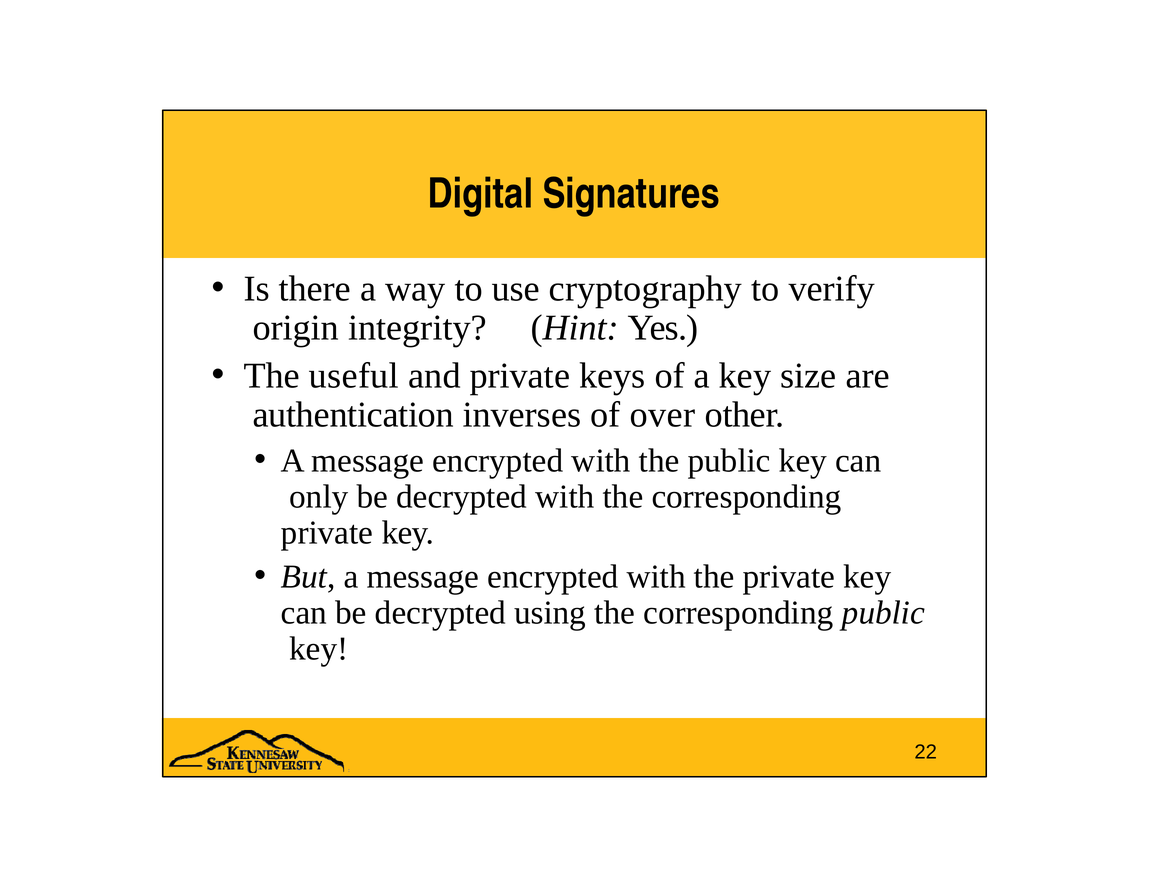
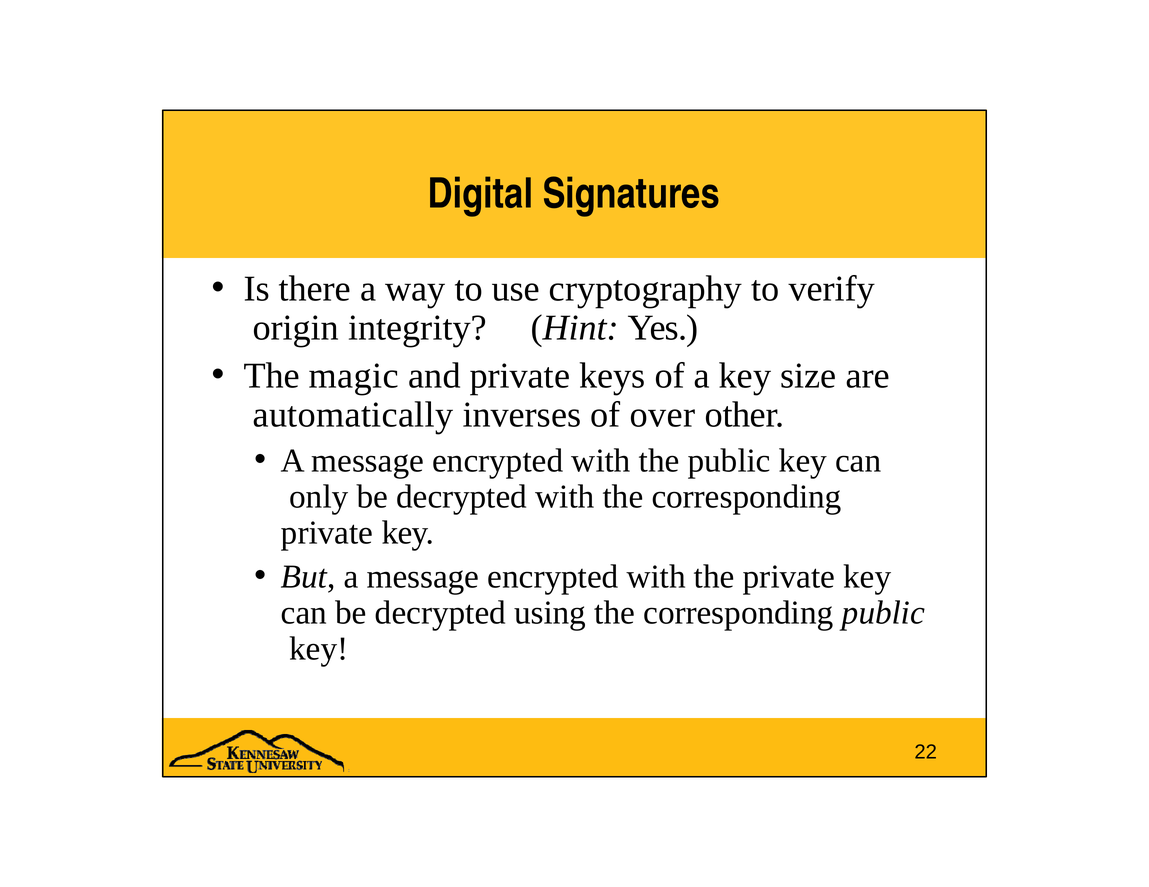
useful: useful -> magic (354, 376)
authentication: authentication -> automatically (353, 415)
